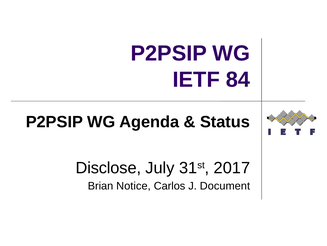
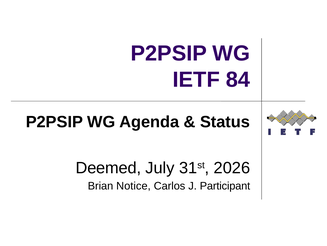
Disclose: Disclose -> Deemed (108, 167)
2017: 2017 -> 2026 (232, 167)
Document: Document -> Participant (225, 186)
